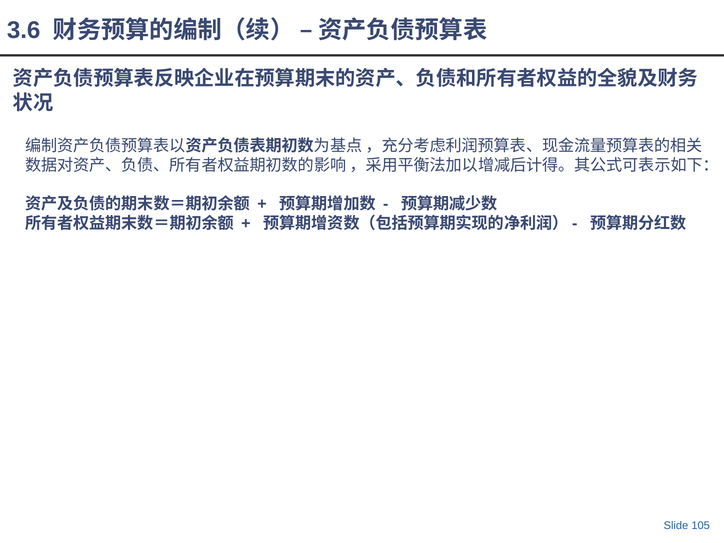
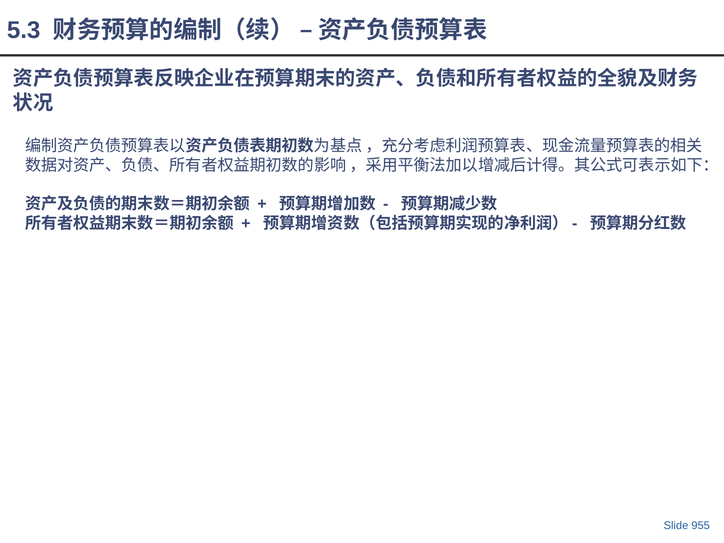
3.6: 3.6 -> 5.3 (24, 30)
105: 105 -> 955 (701, 526)
